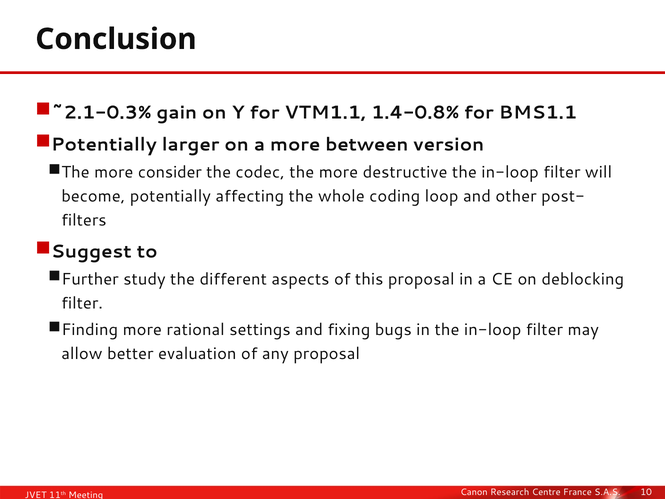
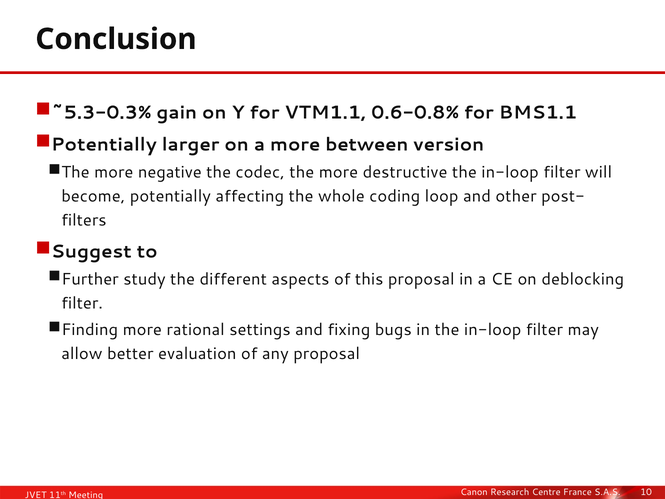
~2.1-0.3%: ~2.1-0.3% -> ~5.3-0.3% (101, 112)
1.4-0.8%: 1.4-0.8% -> 0.6-0.8% (415, 112)
consider: consider -> negative (170, 172)
